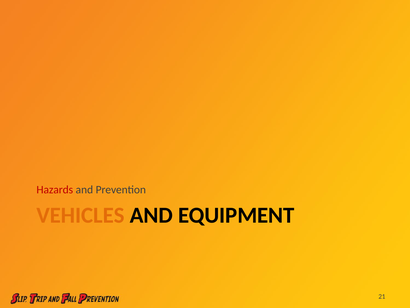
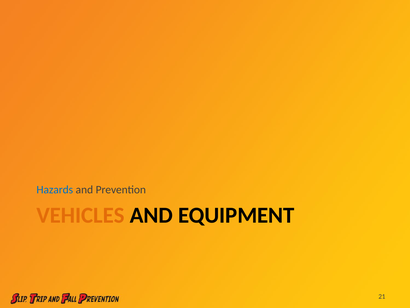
Hazards colour: red -> blue (55, 189)
